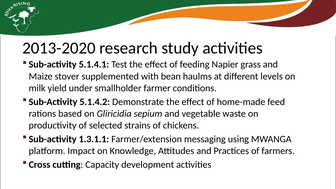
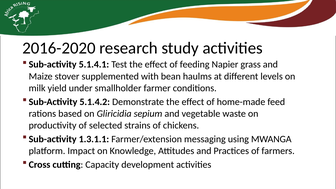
2013-2020: 2013-2020 -> 2016-2020 (59, 48)
